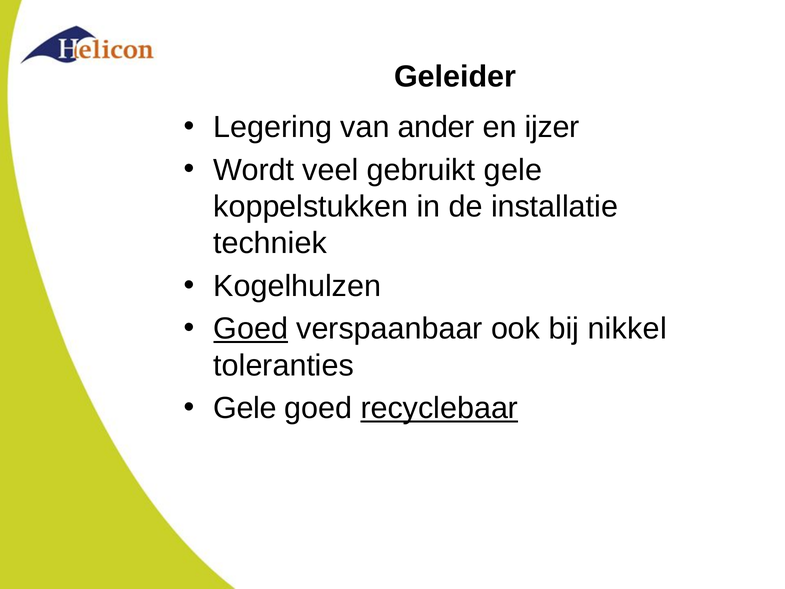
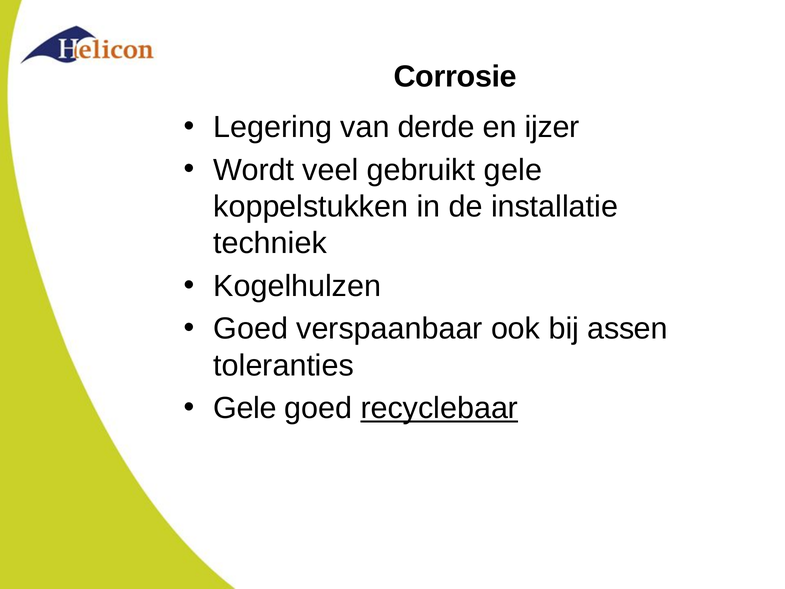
Geleider: Geleider -> Corrosie (455, 77)
ander: ander -> derde (436, 127)
Goed underline: present -> none (251, 329)
nikkel: nikkel -> assen (627, 329)
